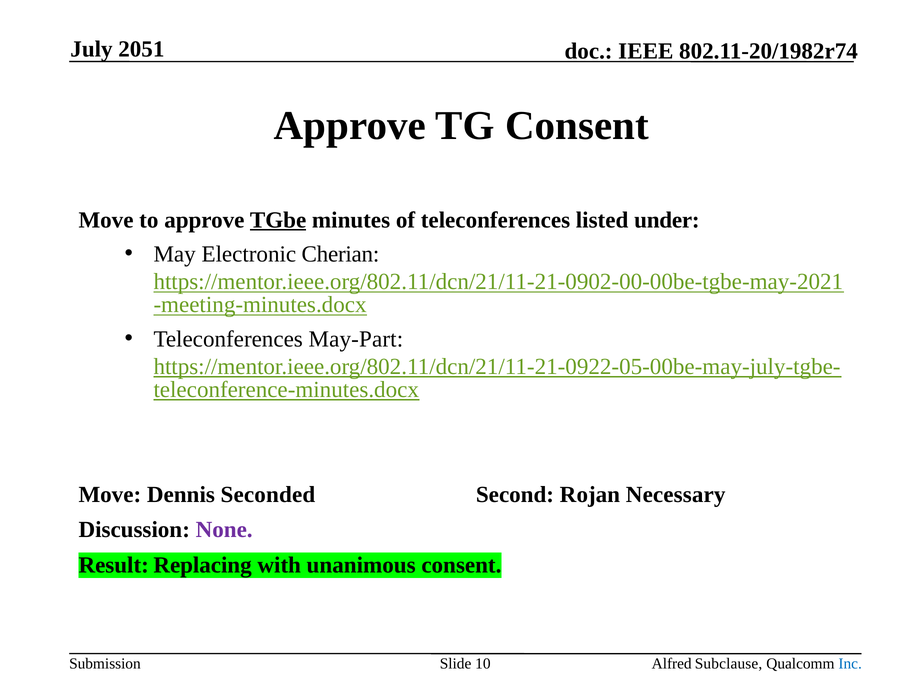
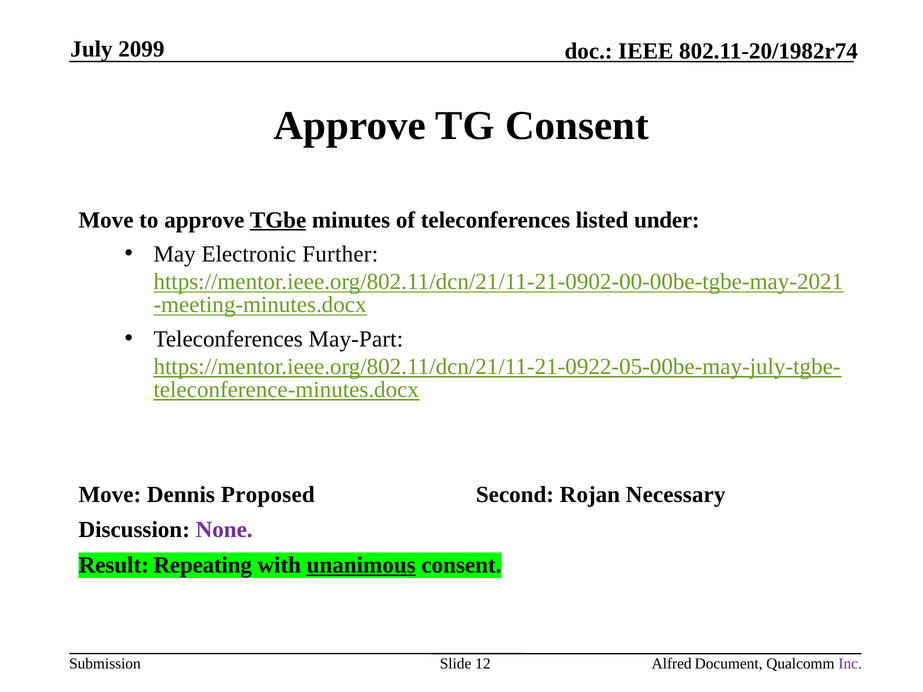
2051: 2051 -> 2099 (141, 49)
Cherian: Cherian -> Further (340, 254)
Seconded: Seconded -> Proposed (268, 495)
Replacing: Replacing -> Repeating (203, 565)
unanimous underline: none -> present (361, 565)
10: 10 -> 12 (483, 664)
Subclause: Subclause -> Document (729, 664)
Inc colour: blue -> purple (850, 664)
